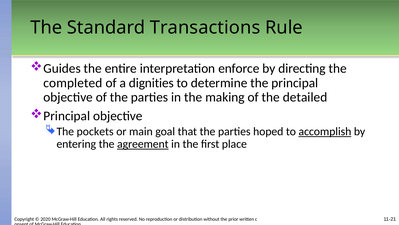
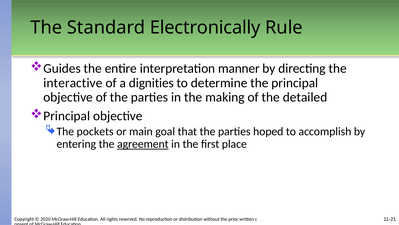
Transactions: Transactions -> Electronically (205, 28)
enforce: enforce -> manner (239, 68)
completed: completed -> interactive (73, 83)
accomplish underline: present -> none (325, 131)
